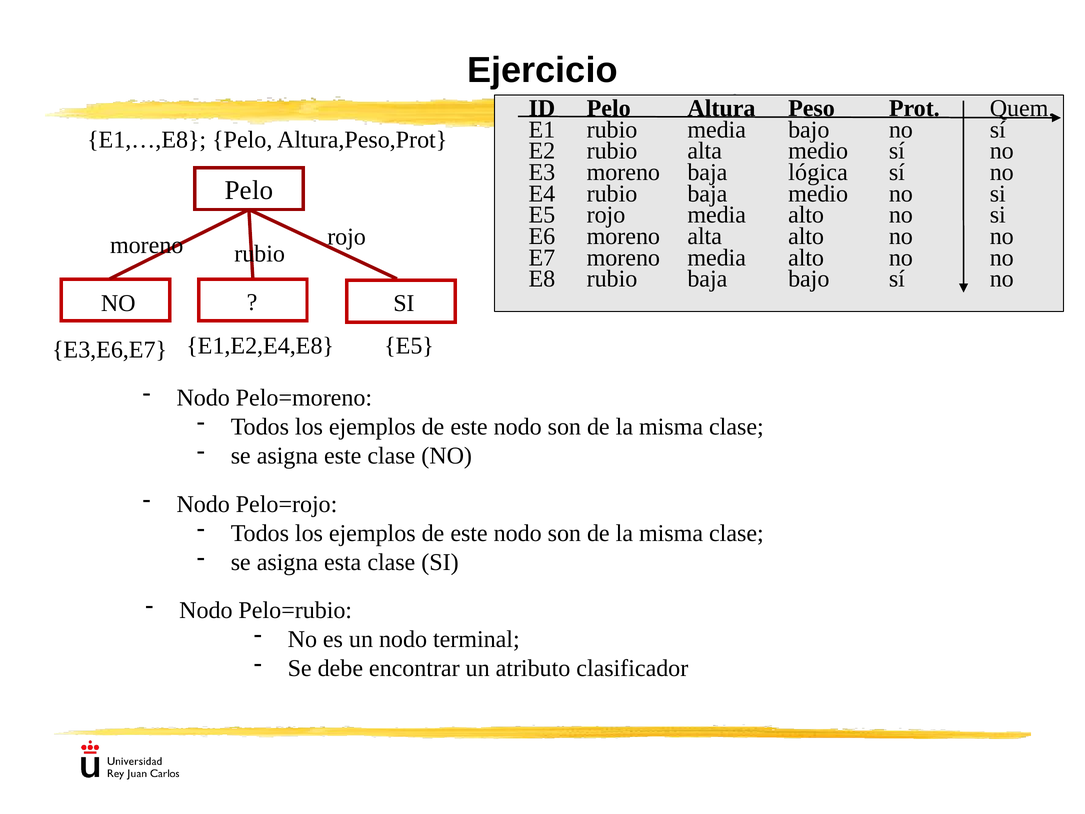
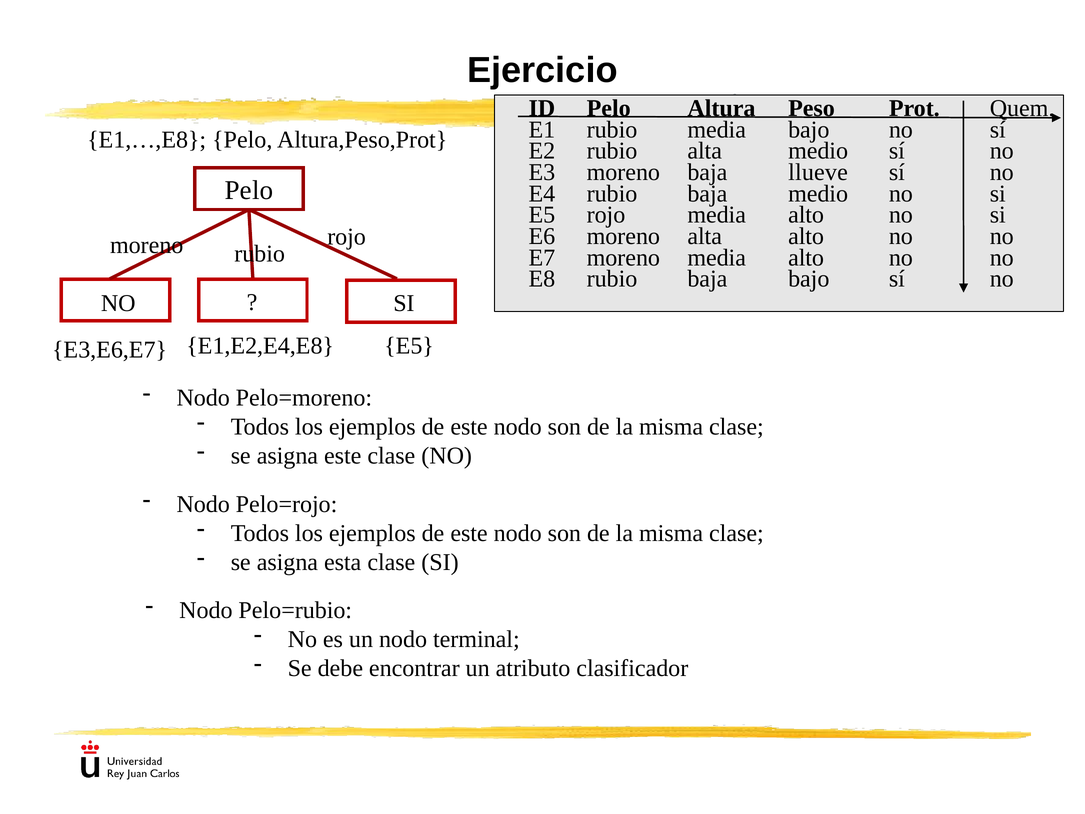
lógica: lógica -> llueve (818, 172)
